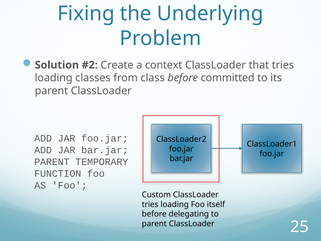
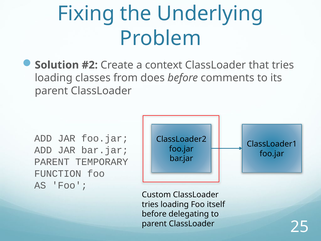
class: class -> does (153, 78)
committed: committed -> comments (228, 78)
